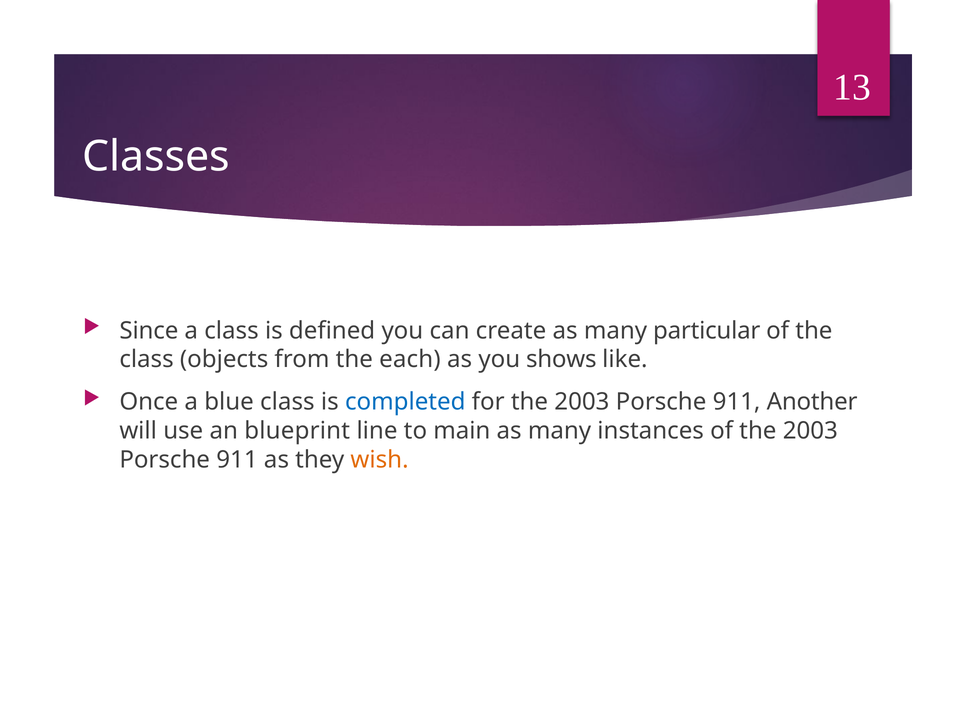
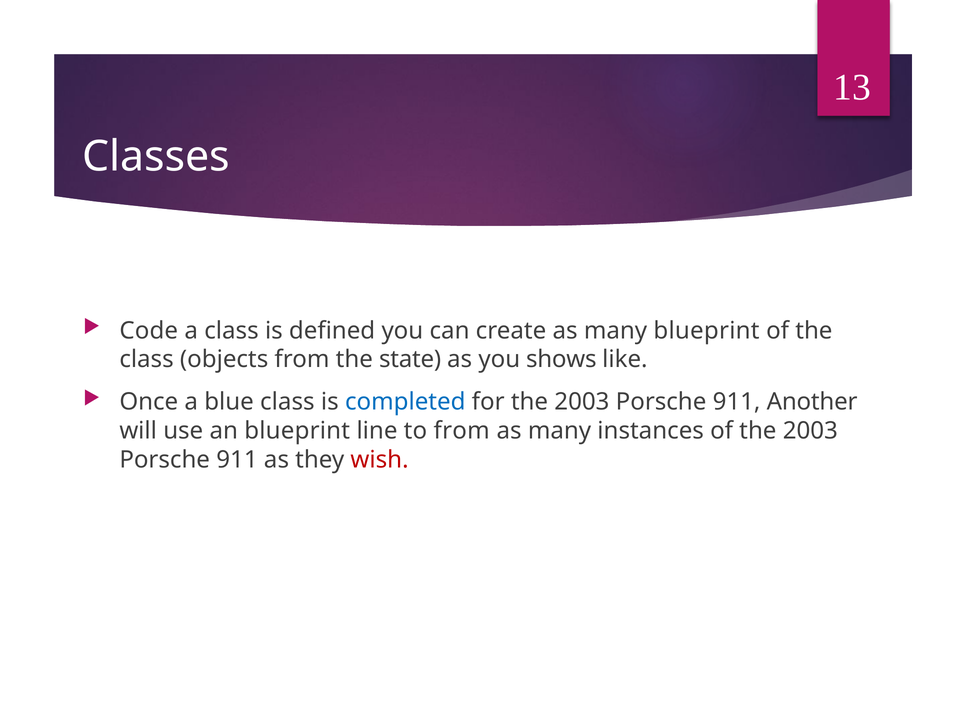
Since: Since -> Code (149, 331)
many particular: particular -> blueprint (707, 331)
each: each -> state (410, 360)
to main: main -> from (462, 431)
wish colour: orange -> red (380, 460)
